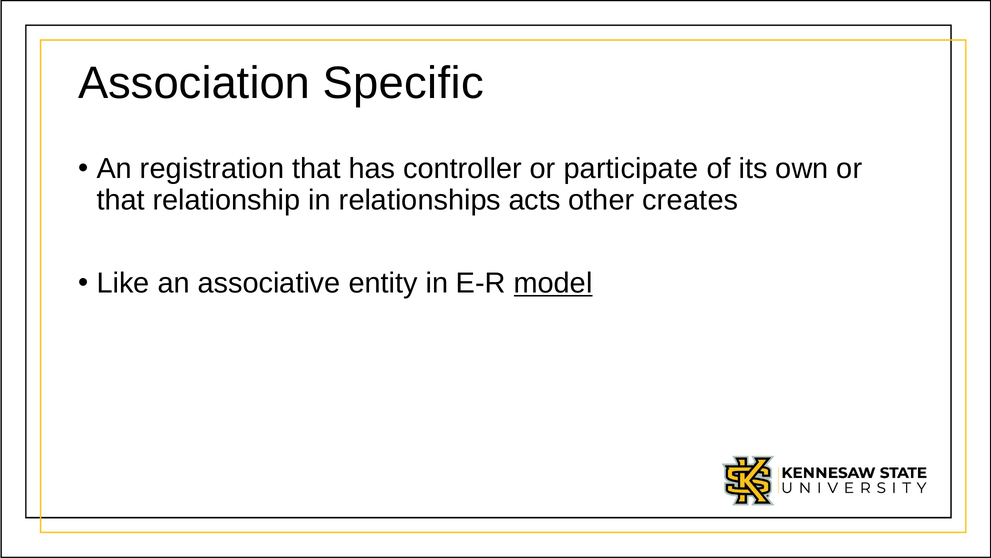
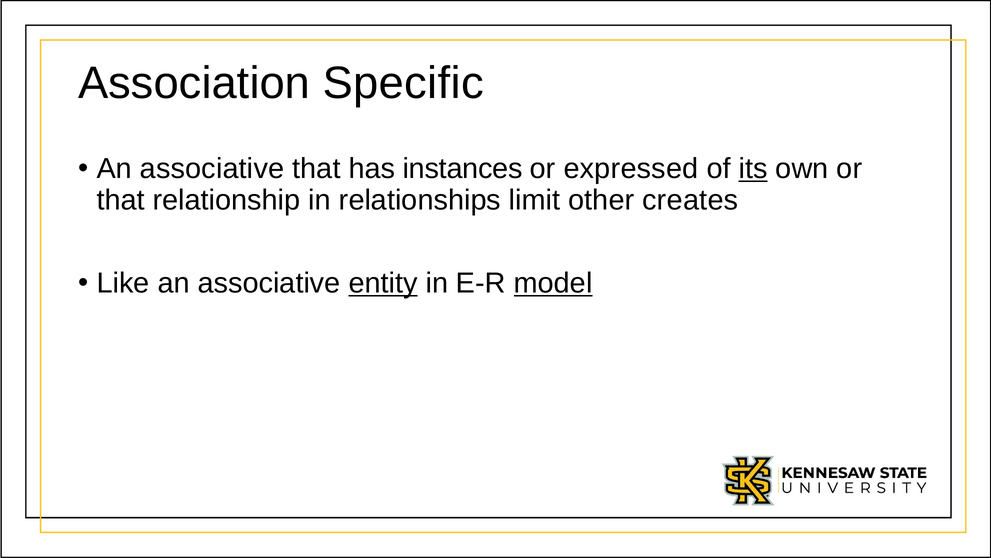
registration: registration -> associative (212, 169)
controller: controller -> instances (463, 169)
participate: participate -> expressed (631, 169)
its underline: none -> present (753, 169)
acts: acts -> limit (535, 200)
entity underline: none -> present (383, 283)
